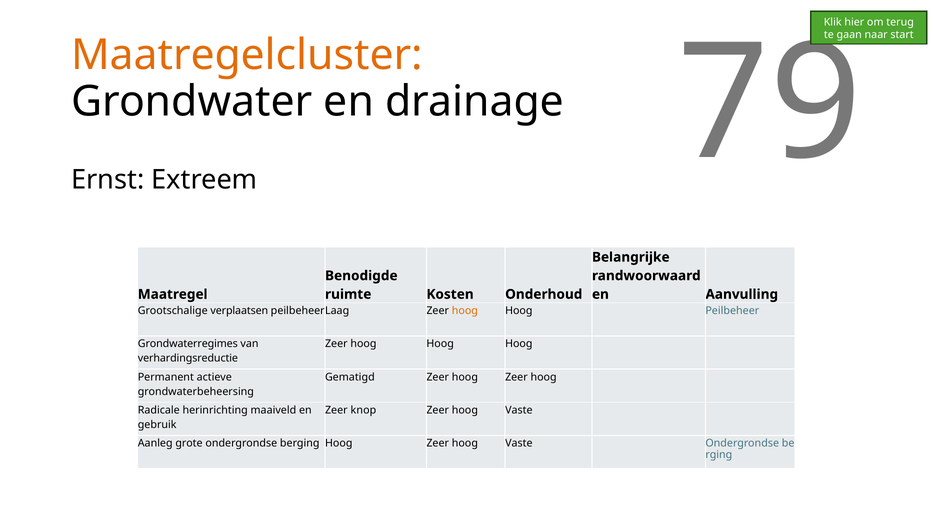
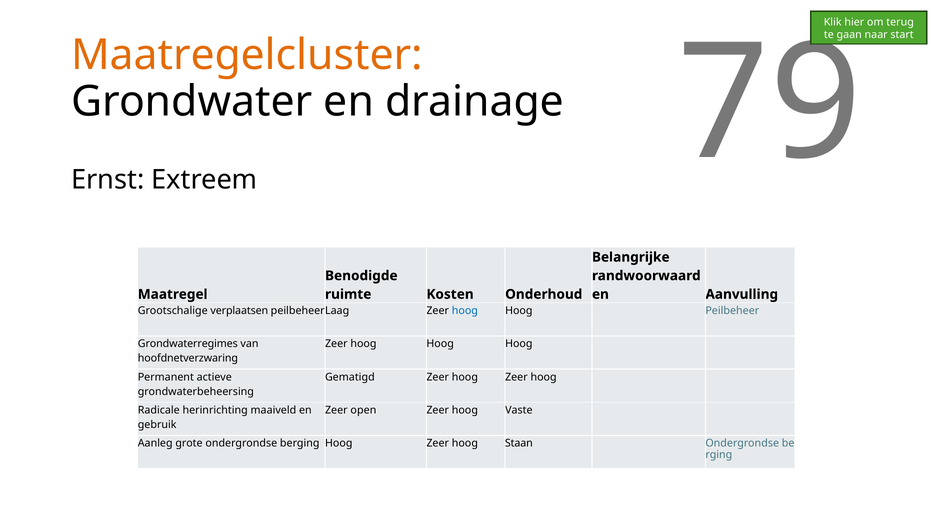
hoog colour: orange -> blue (465, 311)
verhardingsreductie: verhardingsreductie -> hoofdnetverzwaring (188, 358)
knop: knop -> open (363, 410)
Hoog Zeer hoog Vaste: Vaste -> Staan (519, 443)
